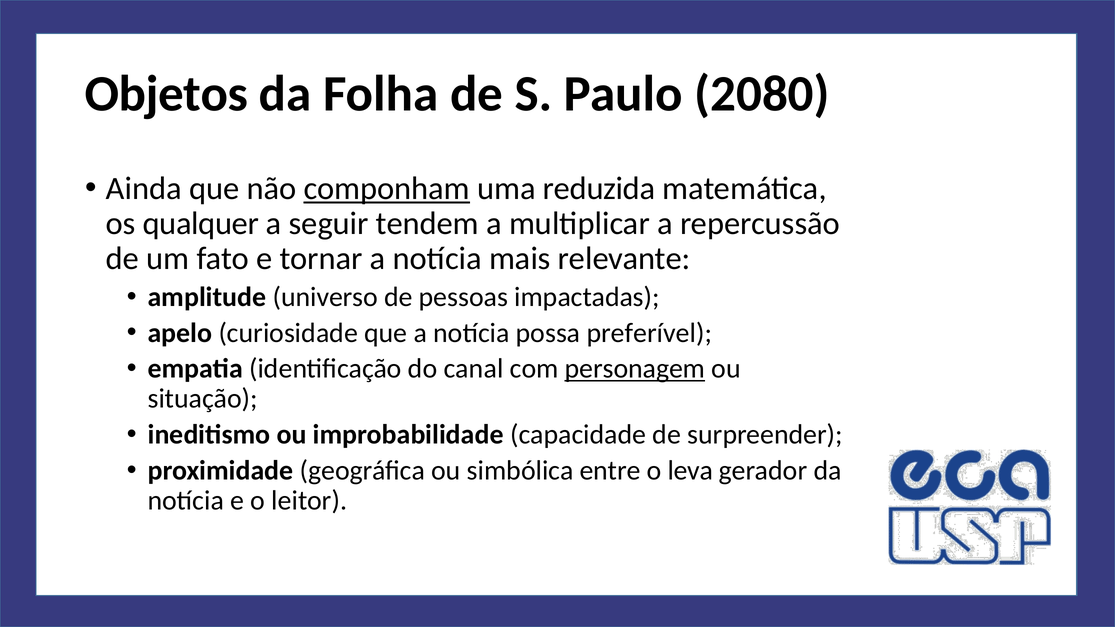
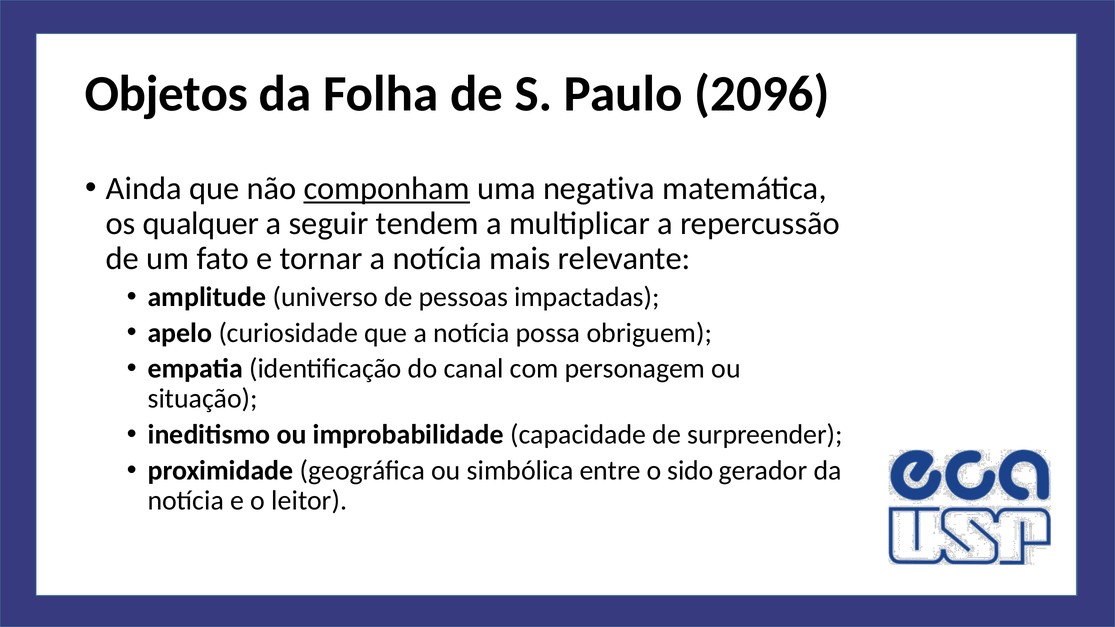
2080: 2080 -> 2096 (762, 94)
reduzida: reduzida -> negativa (599, 188)
preferível: preferível -> obriguem (649, 333)
personagem underline: present -> none (635, 369)
leva: leva -> sido (690, 471)
